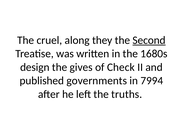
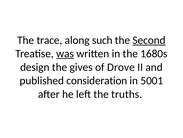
cruel: cruel -> trace (49, 40)
they: they -> such (102, 40)
was underline: none -> present (65, 53)
Check: Check -> Drove (121, 67)
governments: governments -> consideration (97, 80)
7994: 7994 -> 5001 (152, 80)
